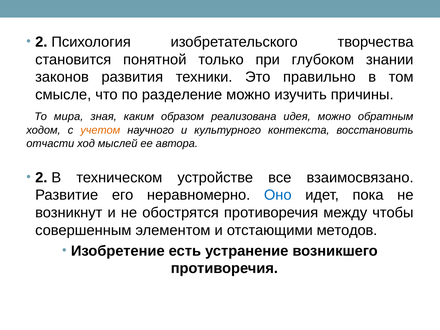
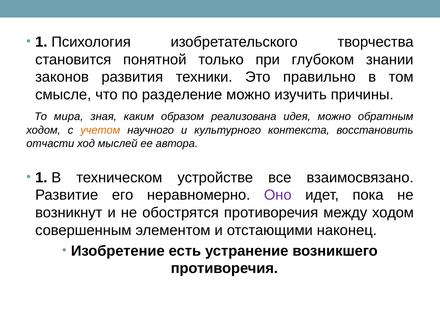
2: 2 -> 1 (41, 42)
2: 2 -> 1 (41, 178)
Оно colour: blue -> purple (278, 195)
между чтобы: чтобы -> ходом (393, 213)
методов: методов -> наконец (347, 230)
